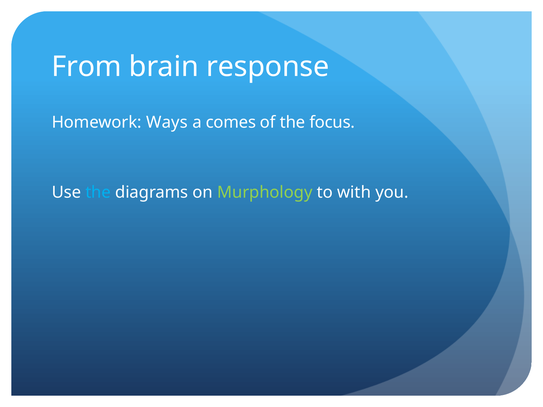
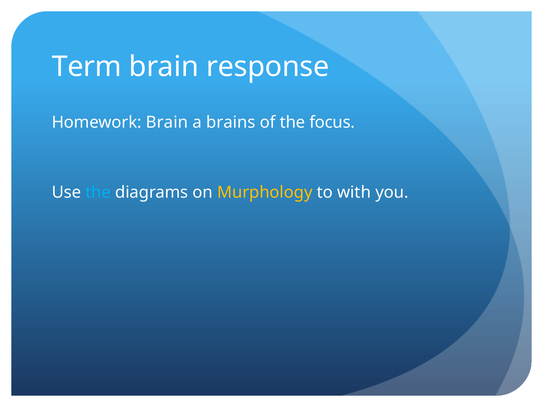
From: From -> Term (87, 67)
Homework Ways: Ways -> Brain (167, 122)
comes: comes -> brains (231, 122)
Murphology colour: light green -> yellow (265, 192)
